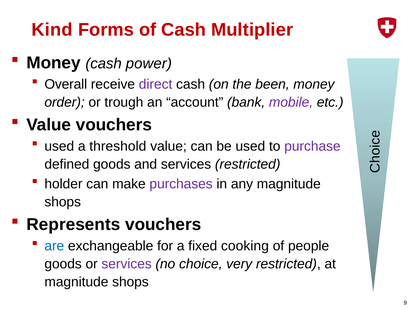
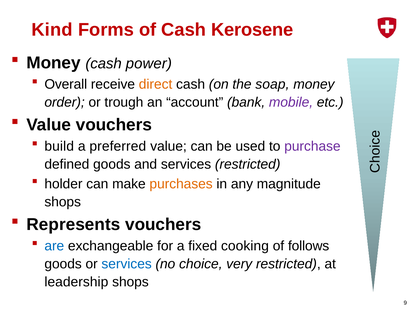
Multiplier: Multiplier -> Kerosene (252, 30)
direct colour: purple -> orange (156, 84)
been: been -> soap (272, 84)
used: used -> build (59, 146)
threshold: threshold -> preferred (118, 146)
purchases colour: purple -> orange (181, 183)
people: people -> follows (309, 245)
services colour: purple -> blue (127, 263)
magnitude: magnitude -> leadership (76, 281)
